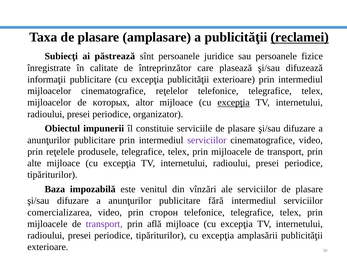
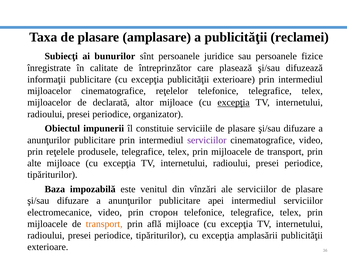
reclamei underline: present -> none (300, 37)
păstrează: păstrează -> bunurilor (115, 56)
которых: которых -> declarată (111, 103)
fără: fără -> apei (216, 201)
comercializarea: comercializarea -> electromecanice (60, 213)
transport colour: purple -> orange (104, 224)
